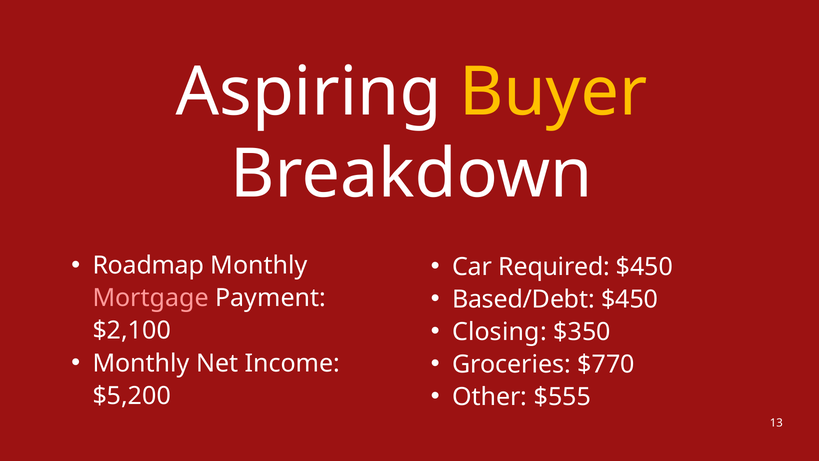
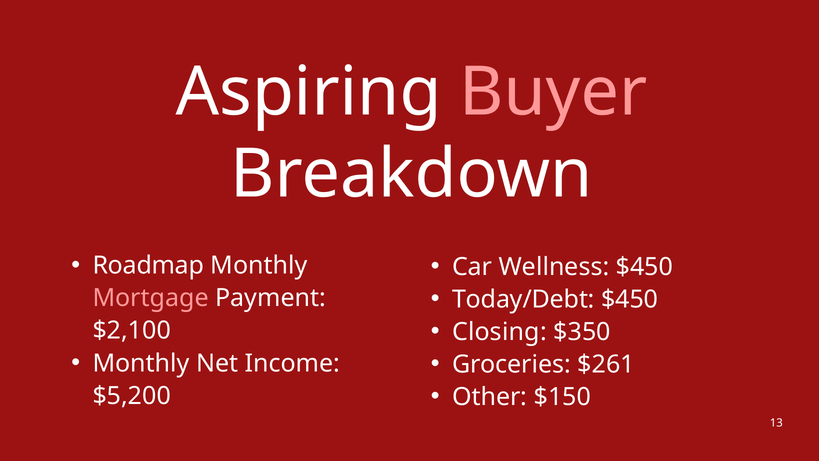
Buyer colour: yellow -> pink (553, 92)
Required: Required -> Wellness (554, 267)
Based/Debt: Based/Debt -> Today/Debt (523, 299)
$770: $770 -> $261 (606, 364)
$555: $555 -> $150 (562, 397)
